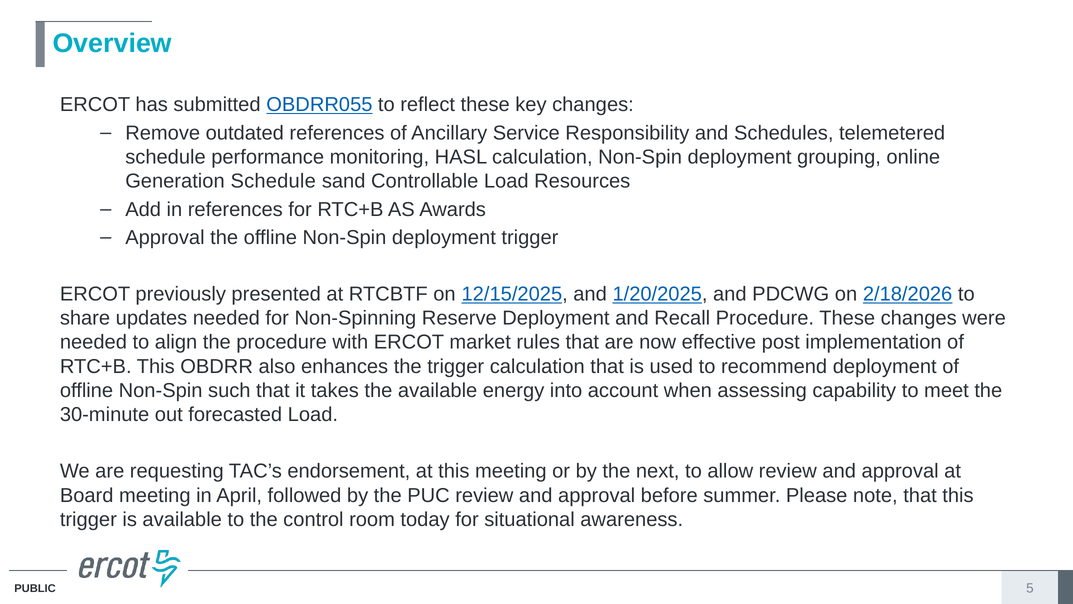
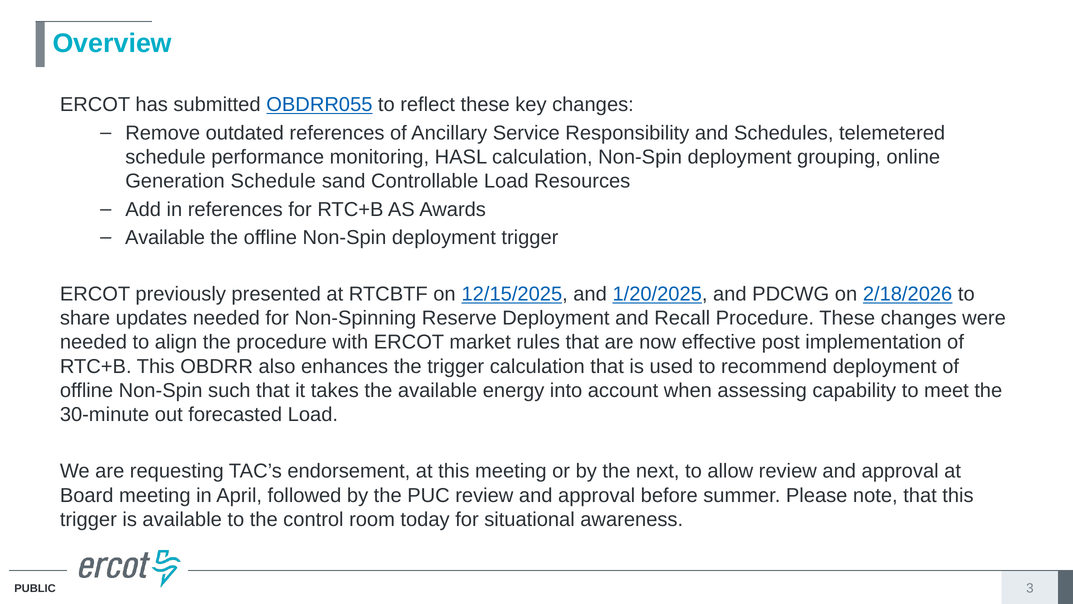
Approval: Approval -> Available (165, 237)
5: 5 -> 3 (1030, 588)
